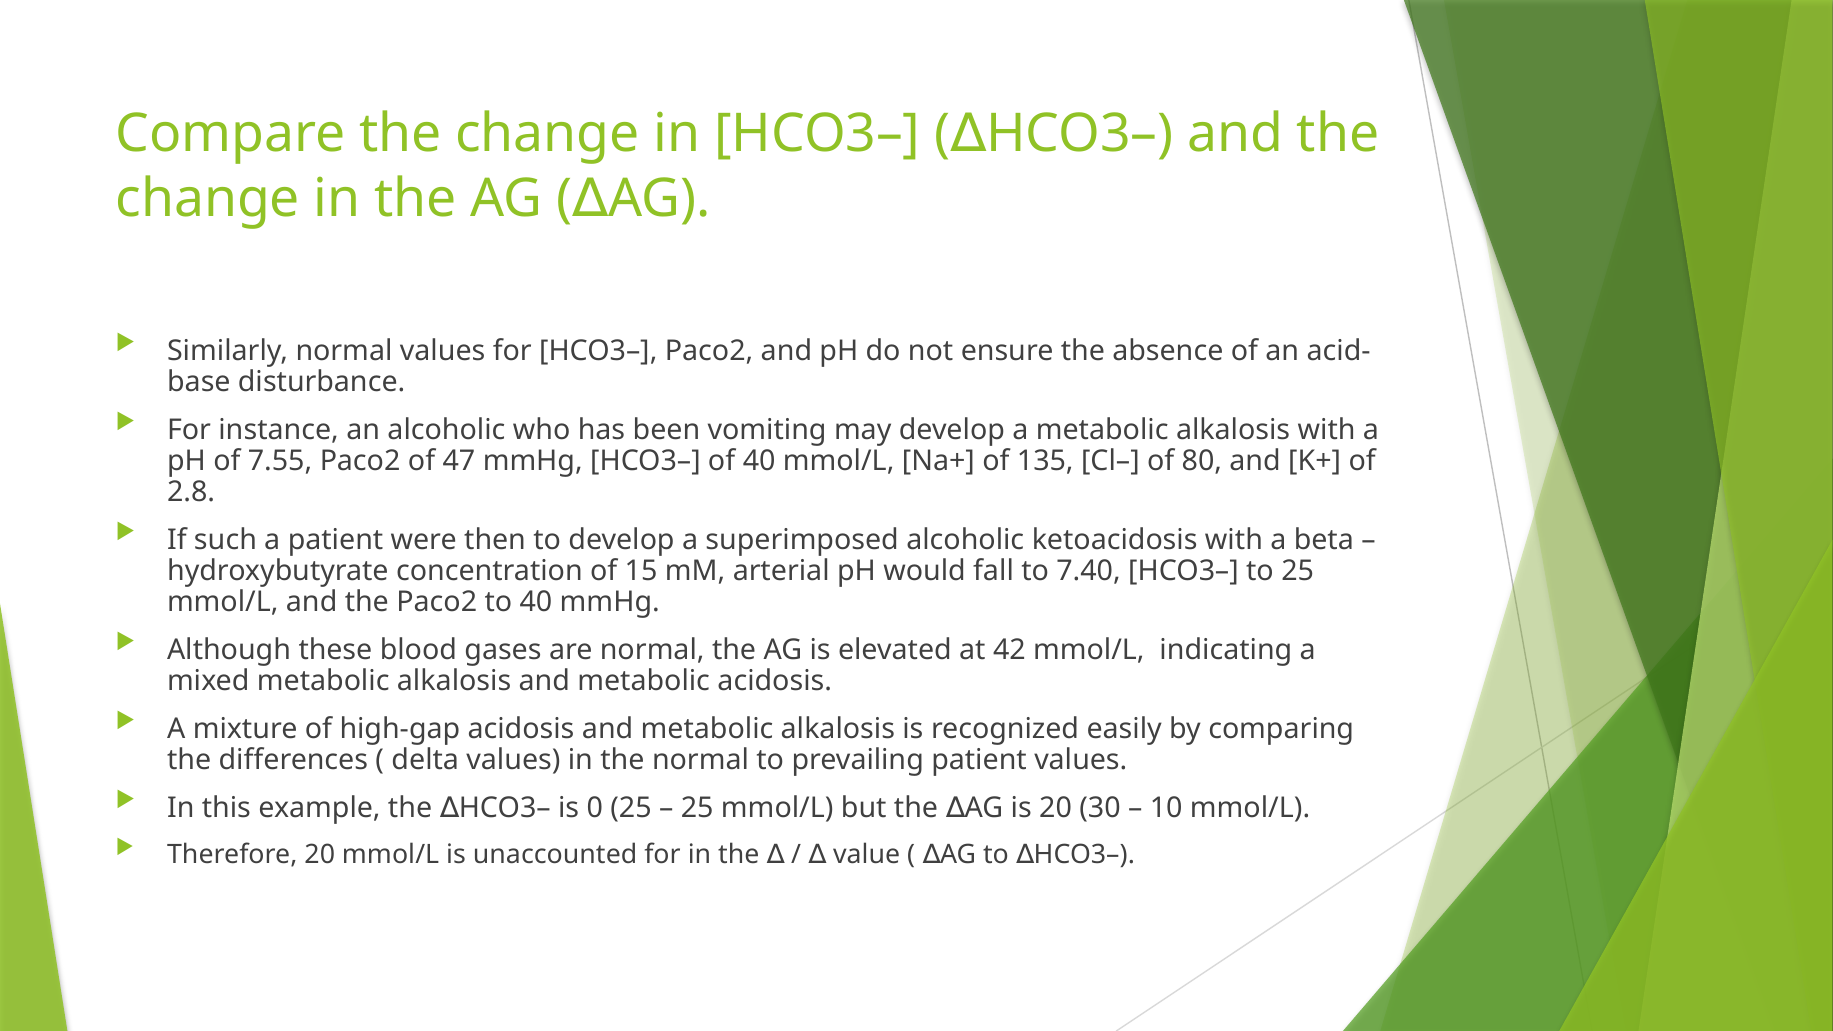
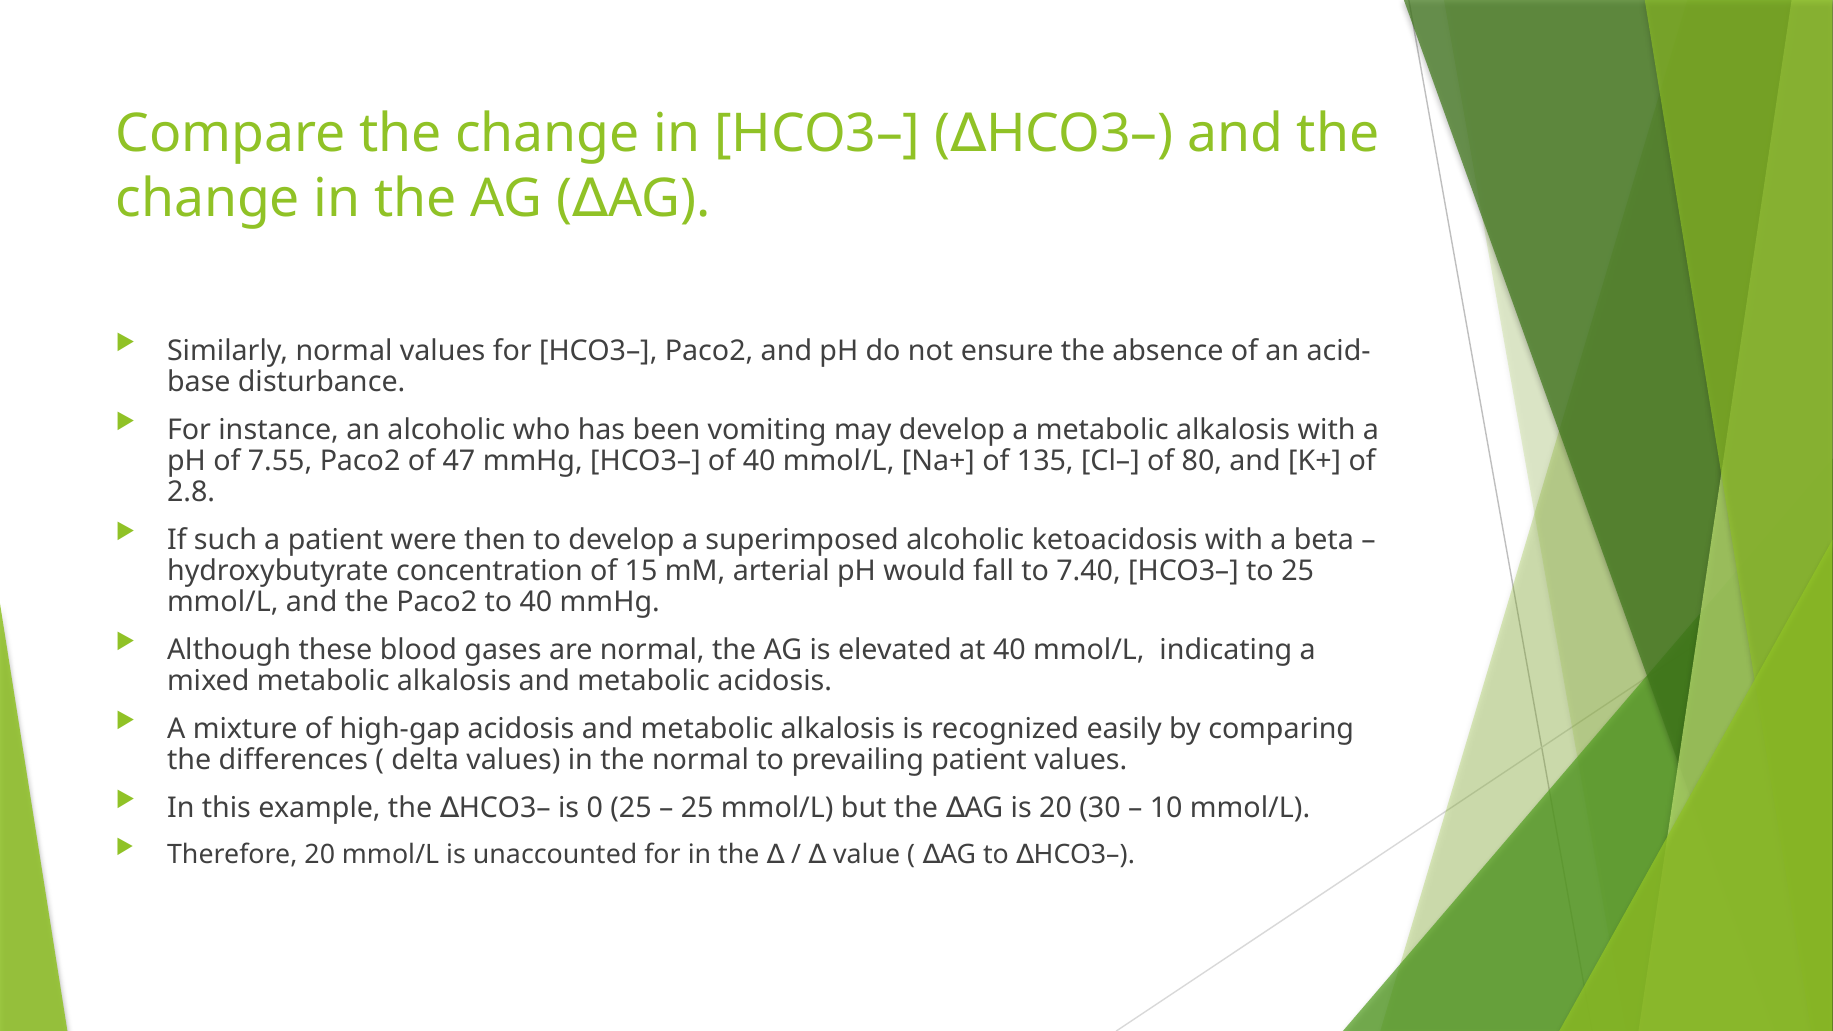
at 42: 42 -> 40 (1009, 650)
